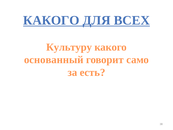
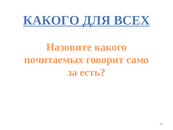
Культуру: Культуру -> Назовите (69, 47)
основанный: основанный -> почитаемых (54, 60)
